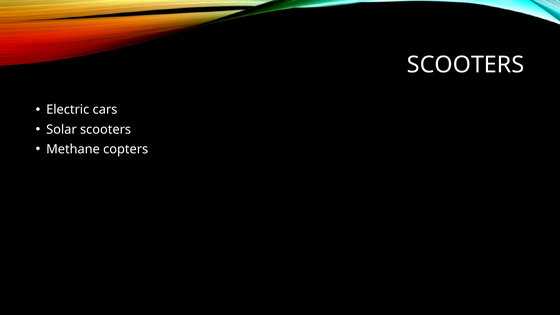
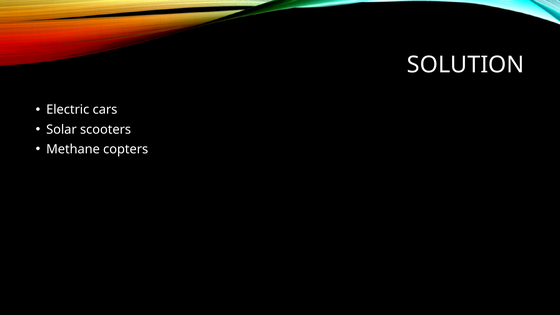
SCOOTERS: SCOOTERS -> SOLUTION (466, 65)
